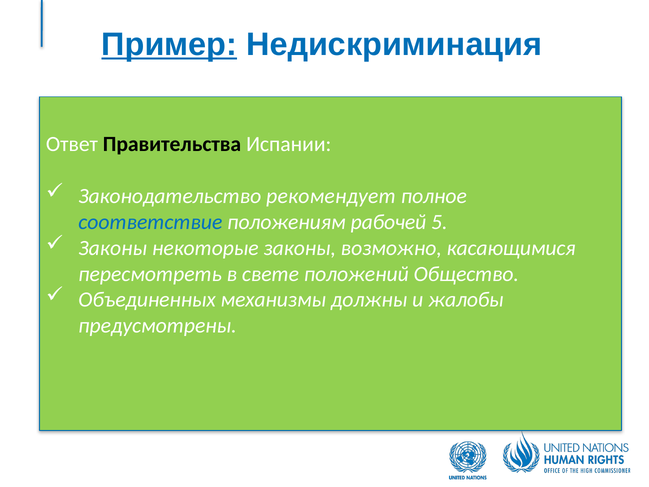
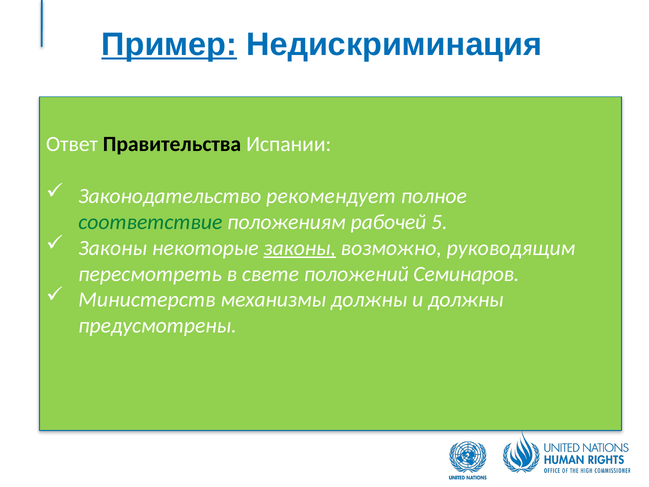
соответствие colour: blue -> green (150, 222)
законы underline: none -> present (300, 248)
касающимися: касающимися -> руководящим (511, 248)
Общество: Общество -> Семинаров (466, 274)
Объединенных: Объединенных -> Министерств (147, 300)
и жалобы: жалобы -> должны (466, 300)
